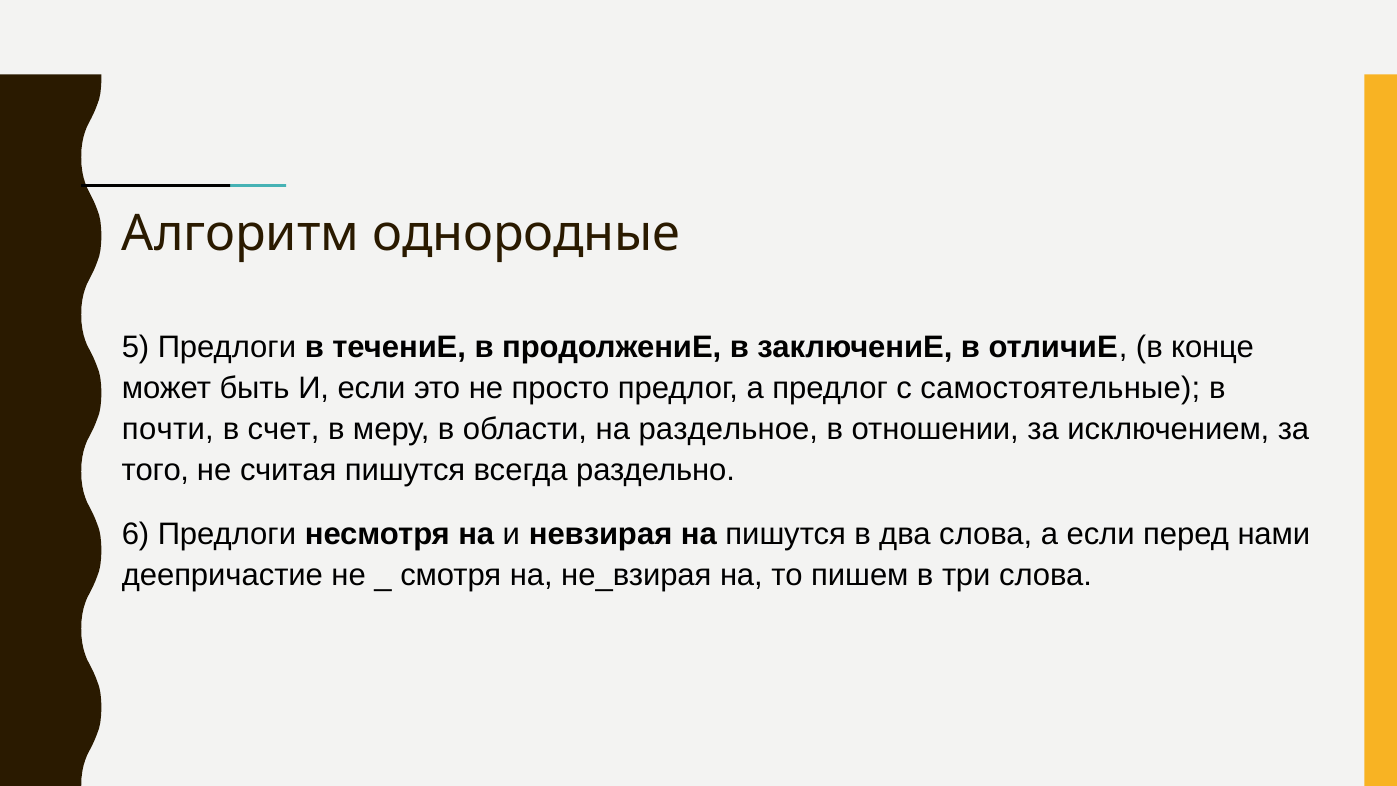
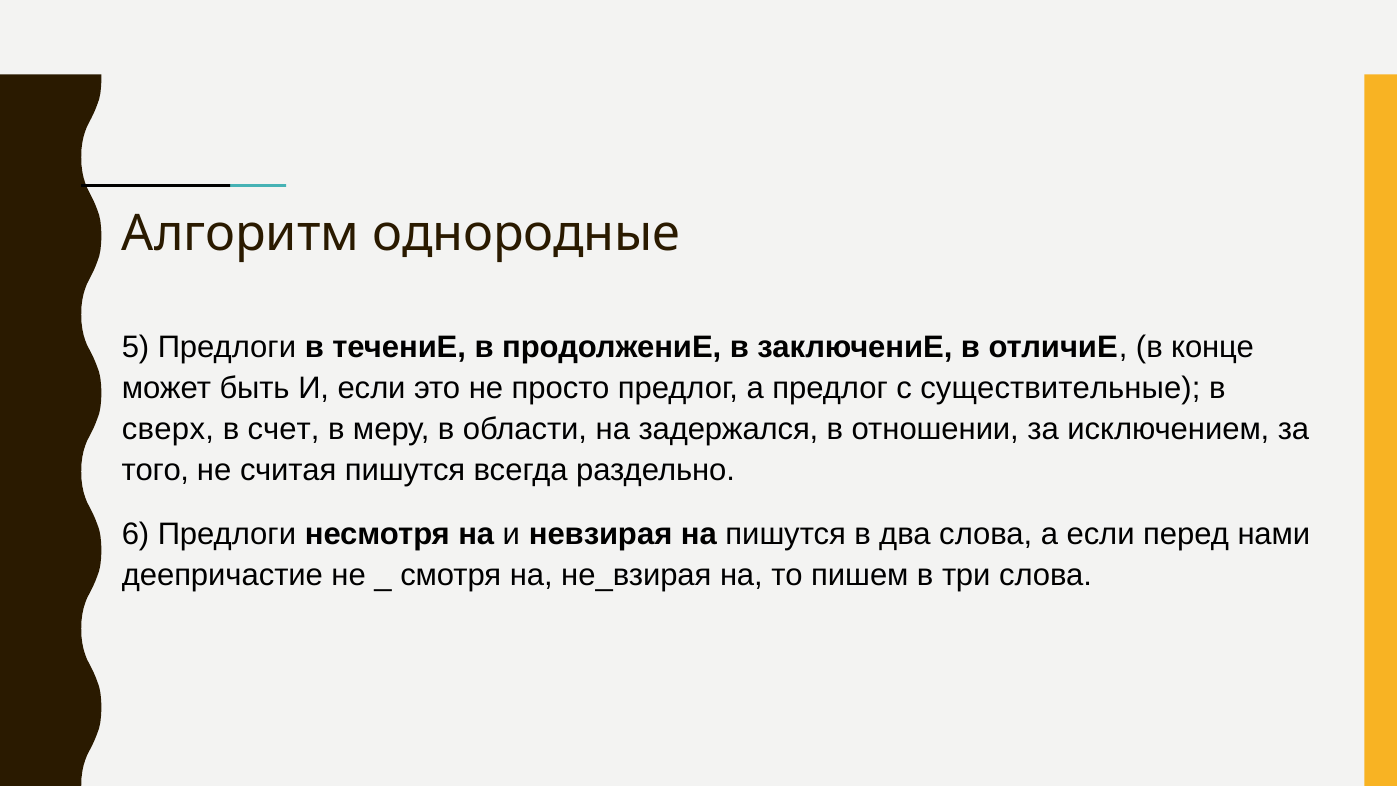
самостоятельные: самостоятельные -> существительные (1060, 388)
почти: почти -> сверх (168, 429)
раздельное: раздельное -> задержался (728, 429)
